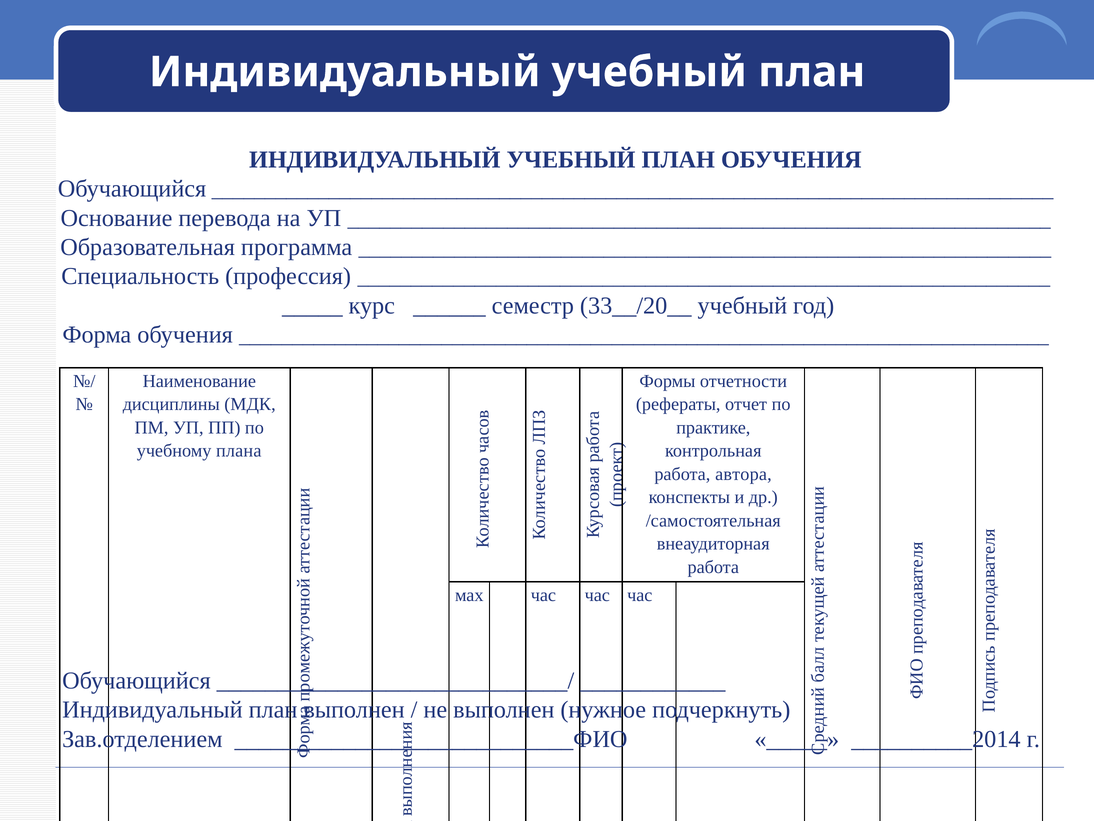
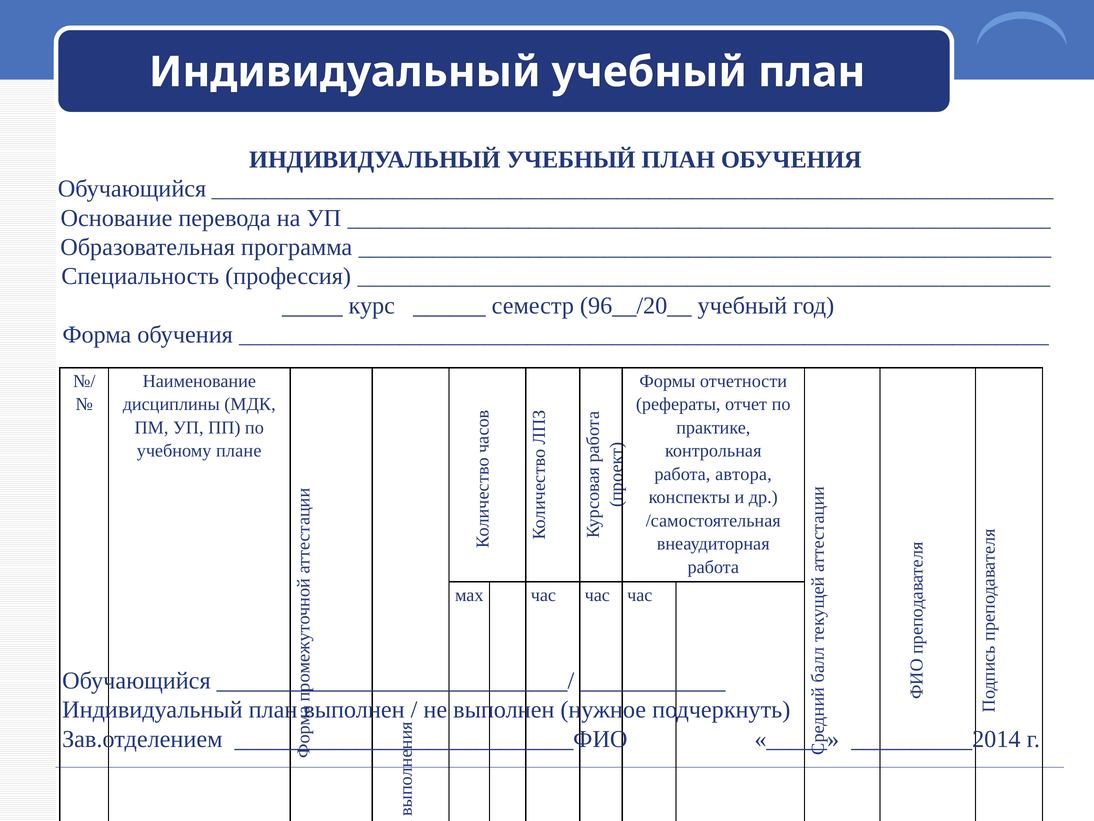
33__/20__: 33__/20__ -> 96__/20__ (636, 305)
плана: плана -> плане (239, 451)
